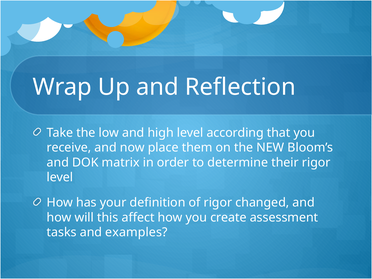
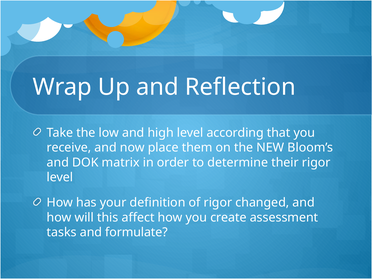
examples: examples -> formulate (136, 232)
